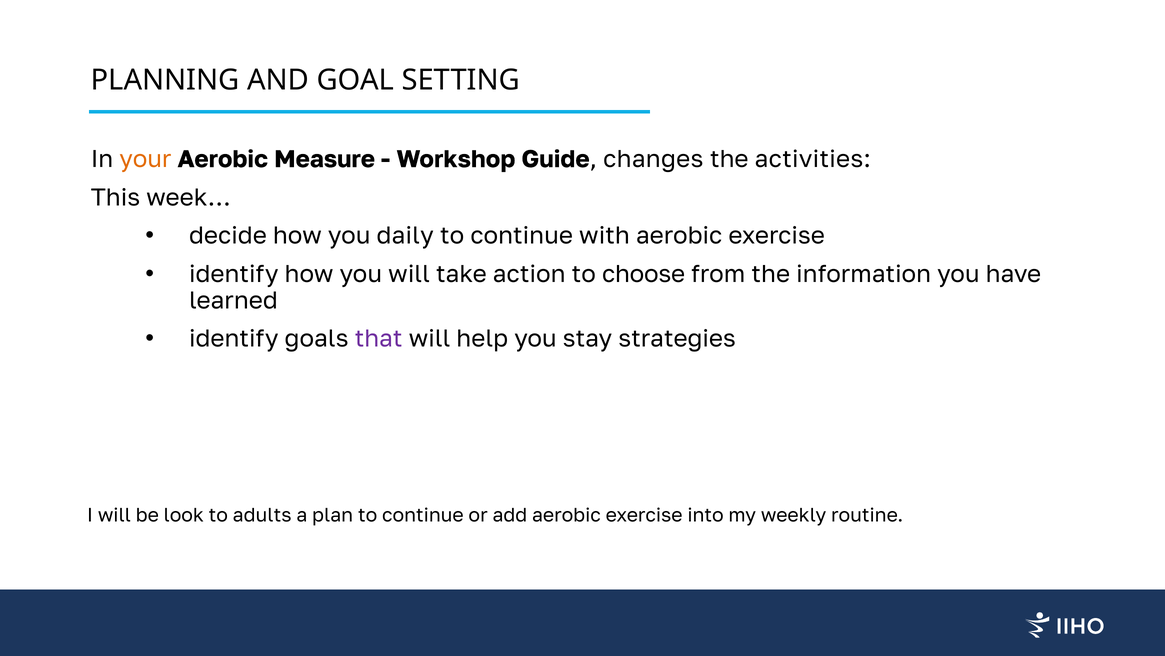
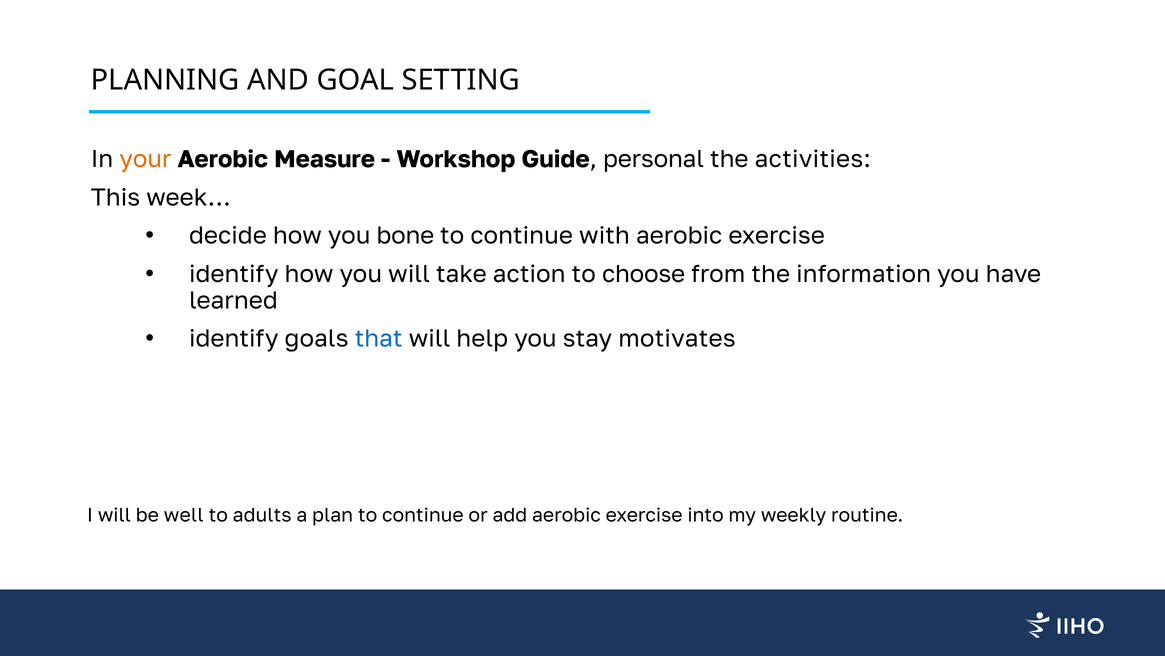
changes: changes -> personal (654, 159)
daily: daily -> bone (405, 236)
that colour: purple -> blue (379, 339)
strategies: strategies -> motivates (677, 339)
look: look -> well (184, 515)
